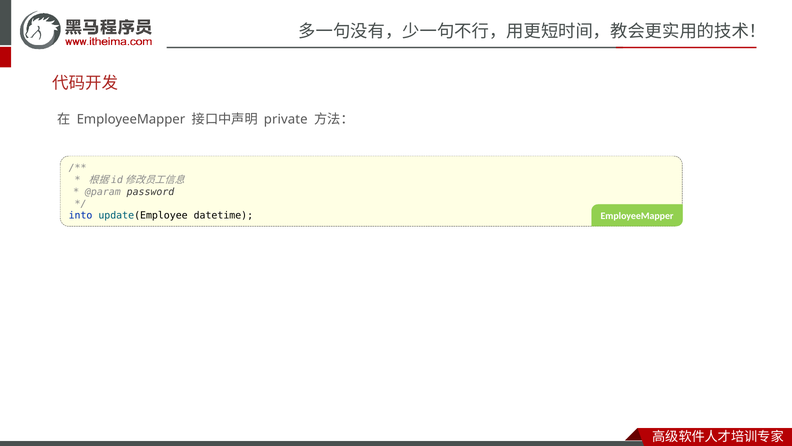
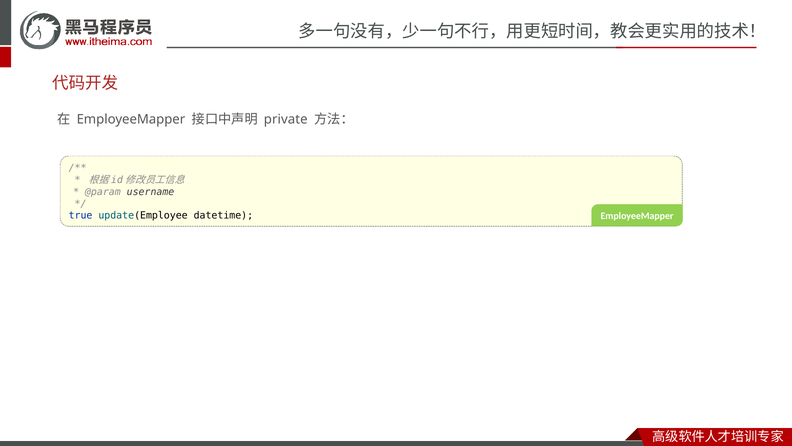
password: password -> username (151, 192)
into: into -> true (81, 215)
